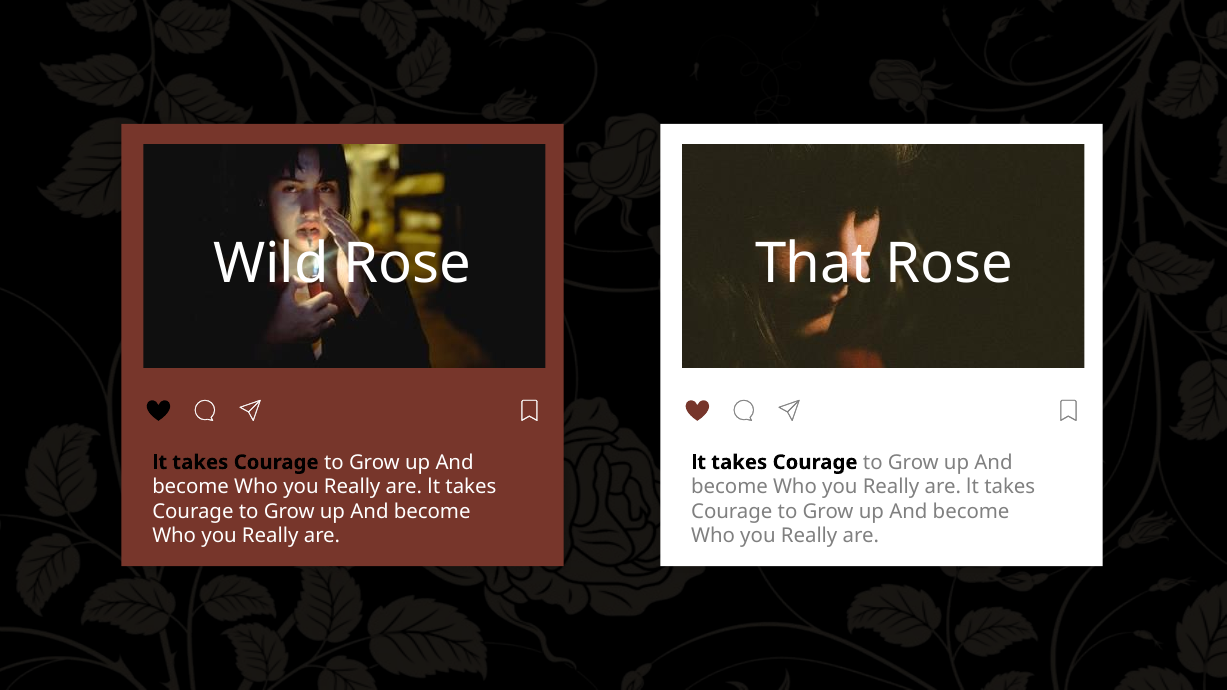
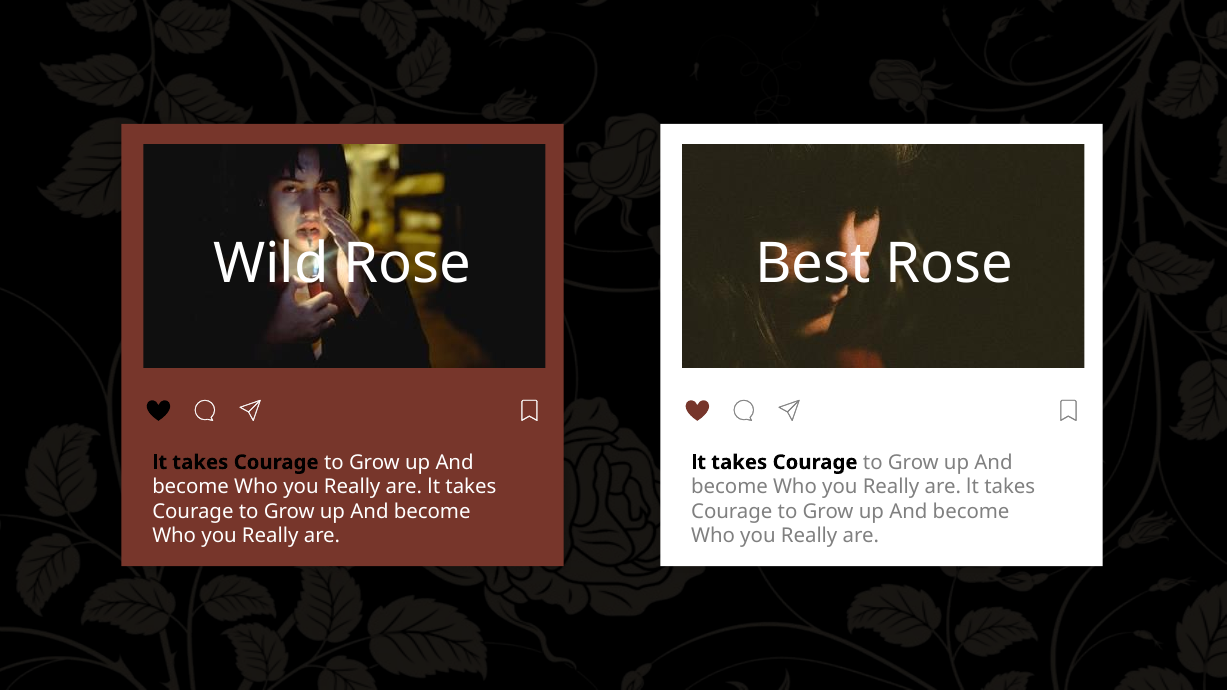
That: That -> Best (813, 264)
